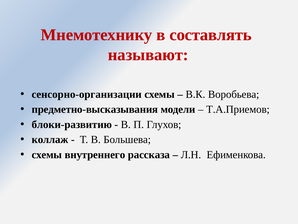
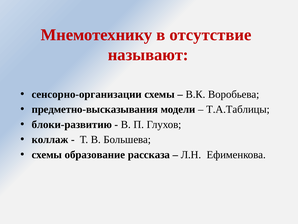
составлять: составлять -> отсутствие (210, 35)
Т.А.Приемов: Т.А.Приемов -> Т.А.Таблицы (238, 109)
внутреннего: внутреннего -> образование (95, 154)
